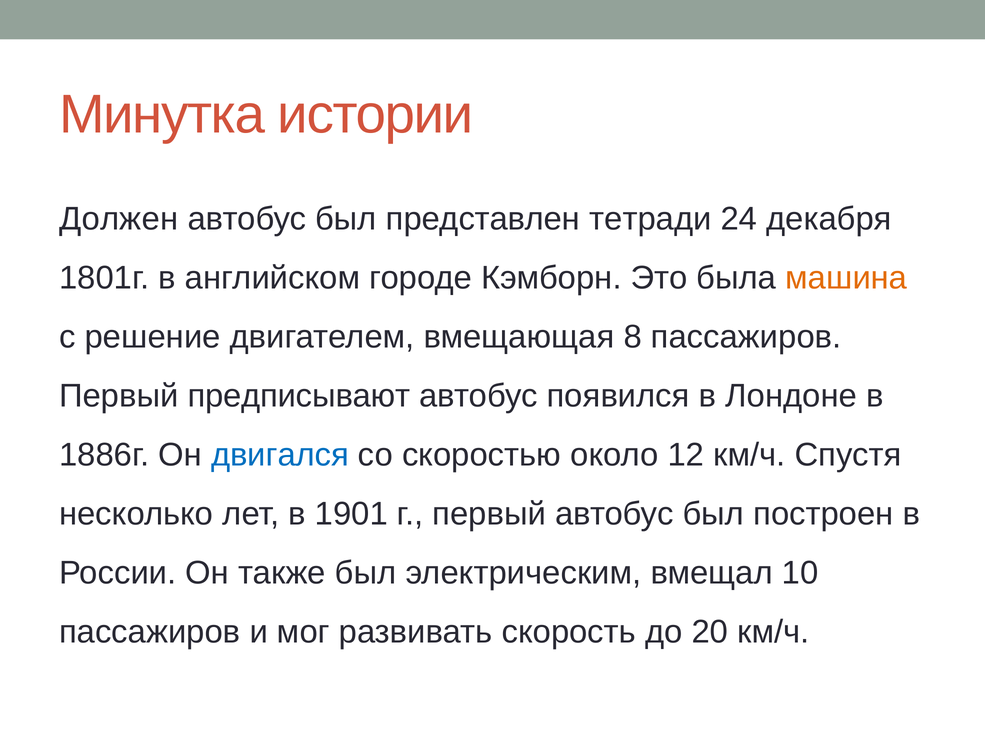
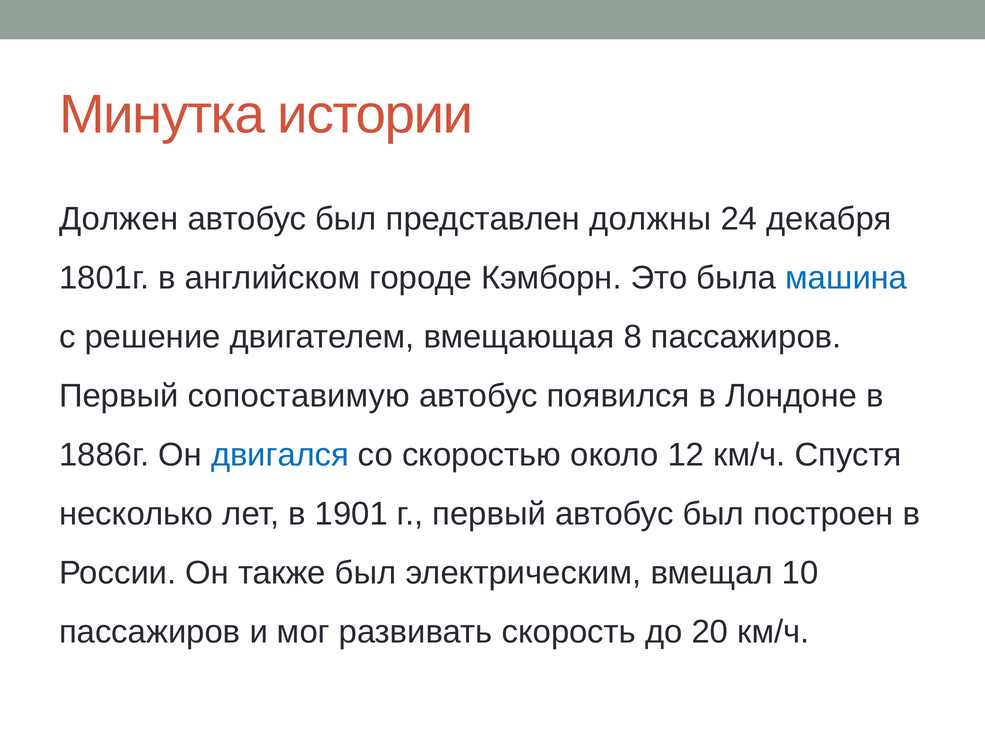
тетради: тетради -> должны (650, 219)
машина colour: orange -> blue (846, 278)
предписывают: предписывают -> сопоставимую (299, 396)
